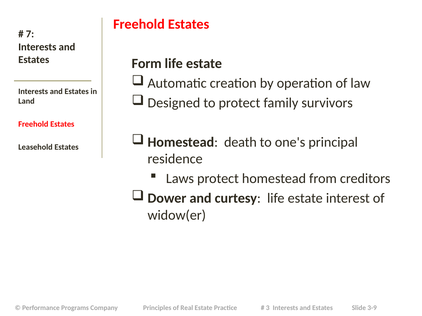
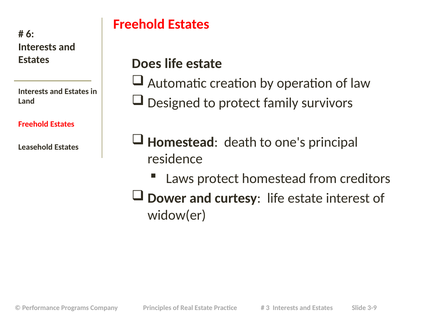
7: 7 -> 6 (30, 34)
Form: Form -> Does (147, 64)
